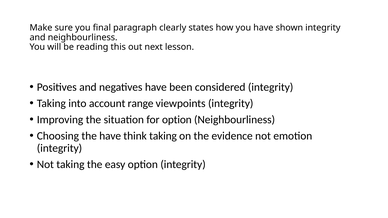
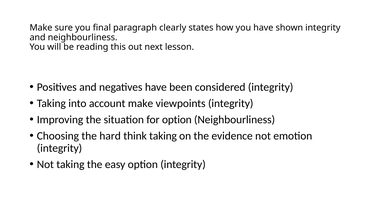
account range: range -> make (141, 104)
the have: have -> hard (110, 136)
